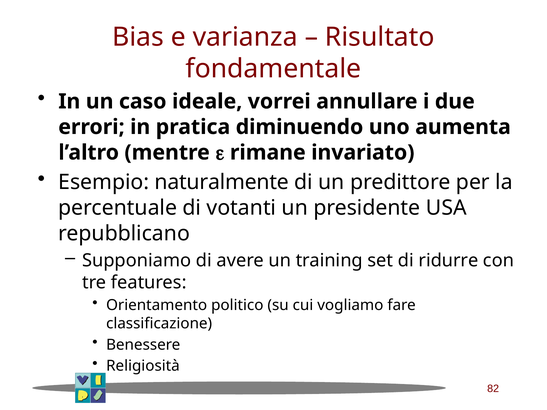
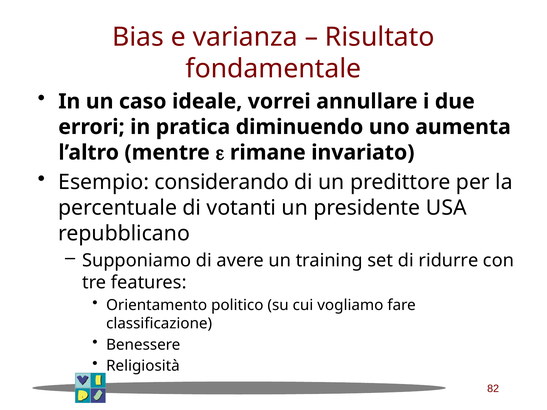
naturalmente: naturalmente -> considerando (222, 182)
